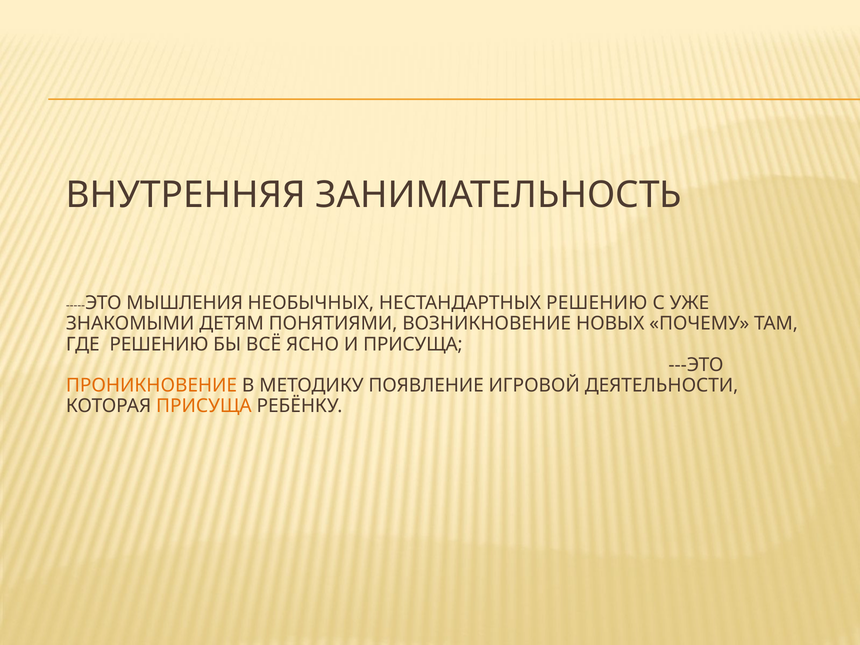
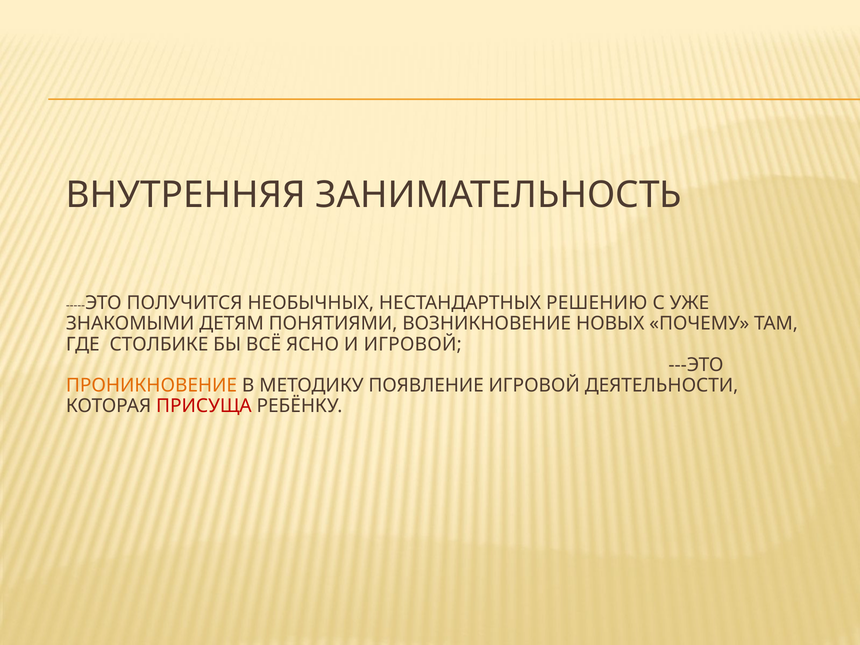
МЫШЛЕНИЯ: МЫШЛЕНИЯ -> ПОЛУЧИТСЯ (185, 303)
ГДЕ РЕШЕНИЮ: РЕШЕНИЮ -> СТОЛБИКЕ (159, 344)
И ПРИСУЩА: ПРИСУЩА -> ИГРОВОЙ (413, 344)
ПРИСУЩА colour: orange -> red (204, 406)
